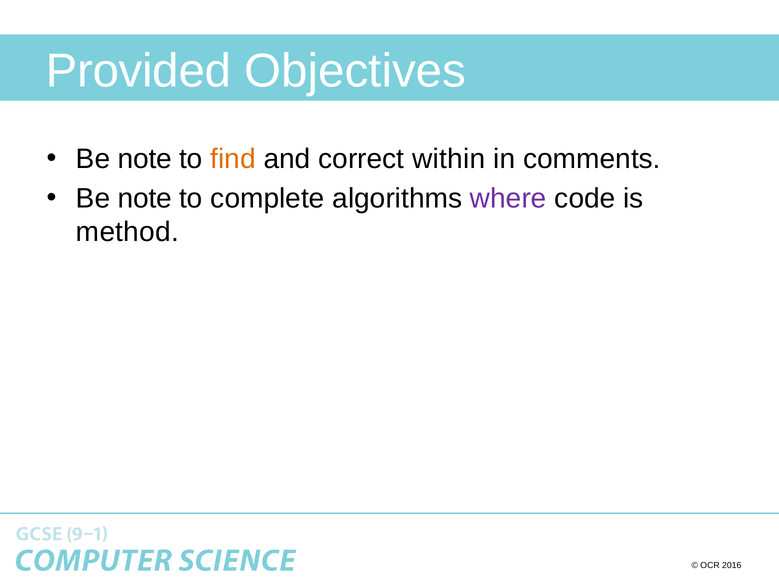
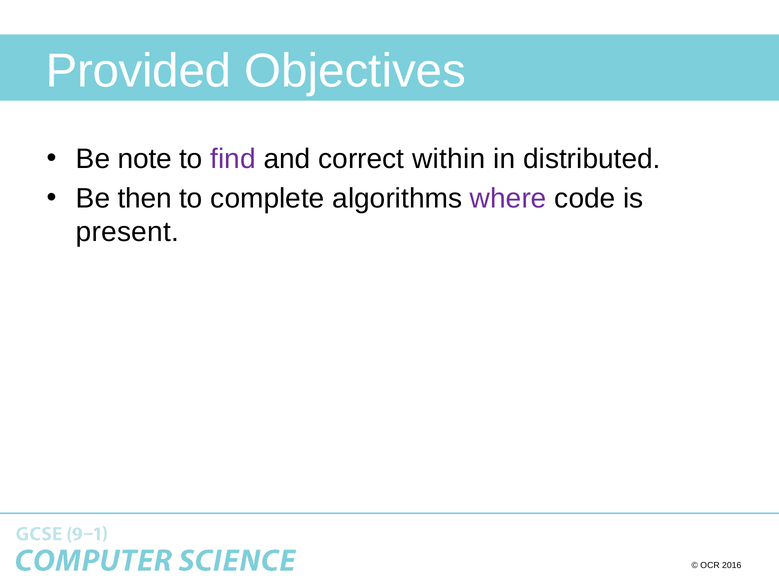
find colour: orange -> purple (233, 159)
comments: comments -> distributed (592, 159)
note: note -> then (145, 198)
method: method -> present (127, 232)
